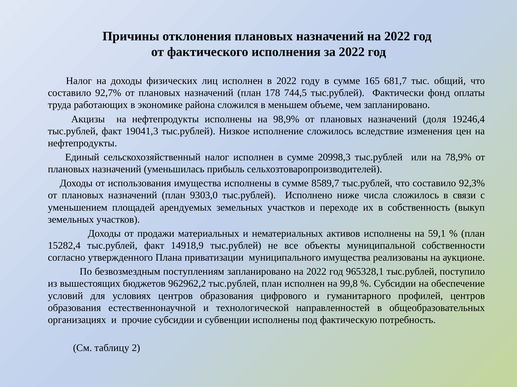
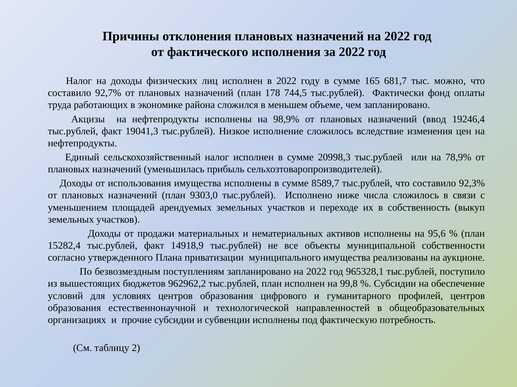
общий: общий -> можно (450, 81)
доля: доля -> ввод (434, 119)
59,1: 59,1 -> 95,6 (437, 234)
